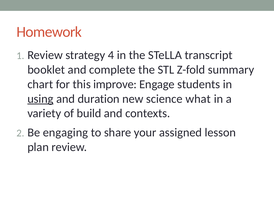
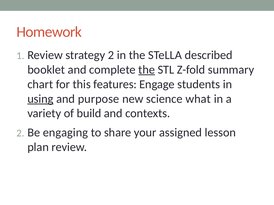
strategy 4: 4 -> 2 (111, 55)
transcript: transcript -> described (209, 55)
the underline: none -> present (147, 70)
improve: improve -> features (115, 84)
duration: duration -> purpose (99, 99)
